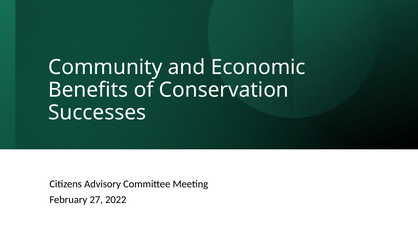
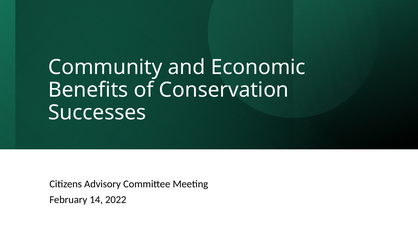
27: 27 -> 14 (96, 200)
